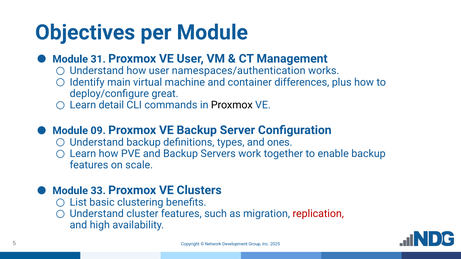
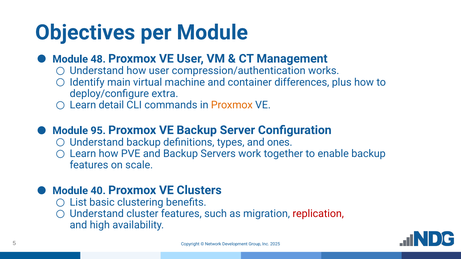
31: 31 -> 48 (98, 59)
namespaces/authentication: namespaces/authentication -> compression/authentication (239, 71)
great: great -> extra (165, 94)
Proxmox colour: black -> orange (232, 105)
09: 09 -> 95 (98, 131)
33: 33 -> 40 (98, 191)
